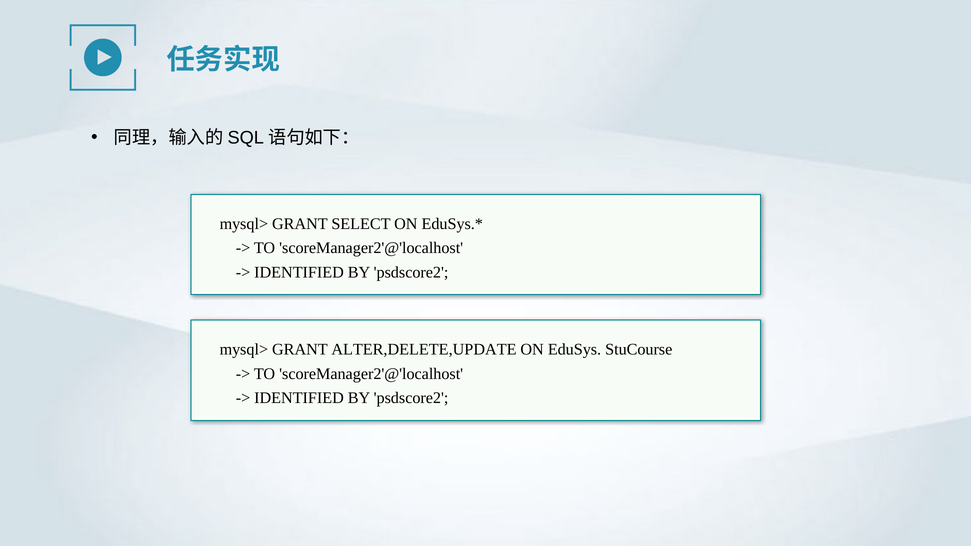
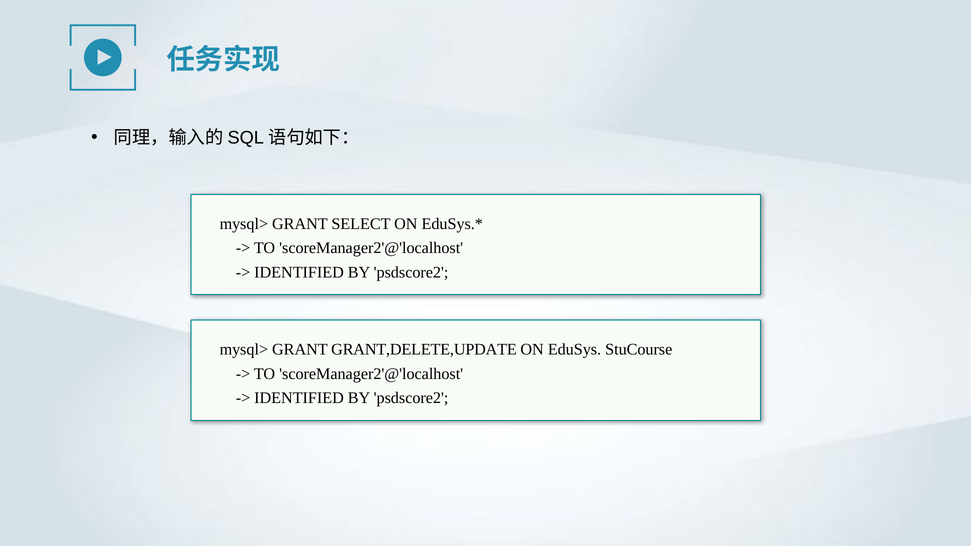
ALTER,DELETE,UPDATE: ALTER,DELETE,UPDATE -> GRANT,DELETE,UPDATE (424, 350)
